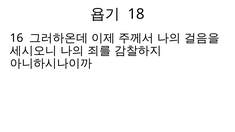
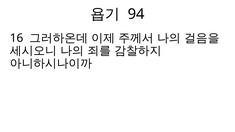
18: 18 -> 94 (136, 14)
